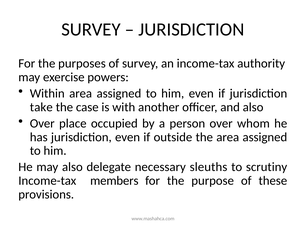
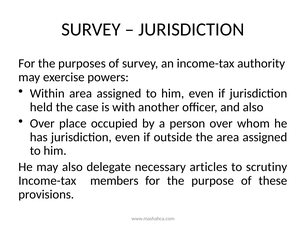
take: take -> held (41, 107)
sleuths: sleuths -> articles (209, 167)
